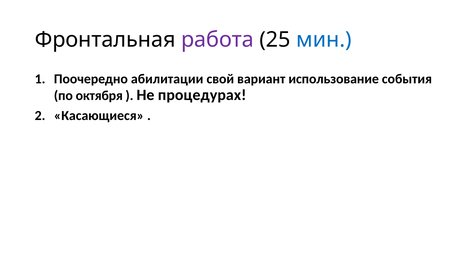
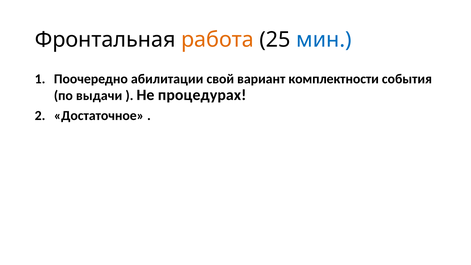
работа colour: purple -> orange (218, 40)
использование: использование -> комплектности (334, 79)
октября: октября -> выдачи (99, 96)
Касающиеся: Касающиеся -> Достаточное (99, 116)
